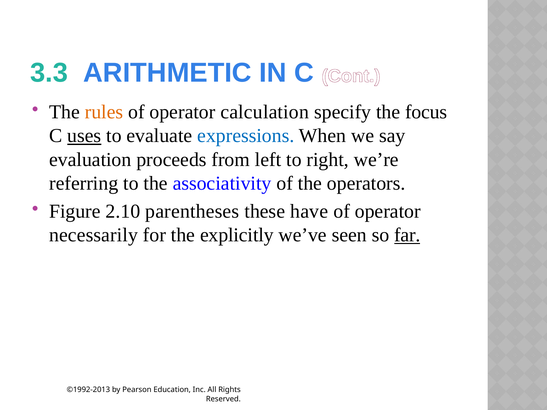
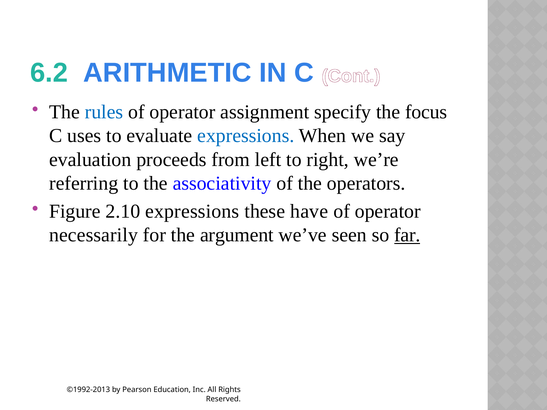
3.3: 3.3 -> 6.2 (49, 73)
rules colour: orange -> blue (104, 112)
calculation: calculation -> assignment (265, 112)
uses underline: present -> none (84, 136)
2.10 parentheses: parentheses -> expressions (192, 212)
explicitly: explicitly -> argument (237, 235)
